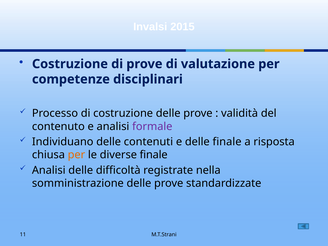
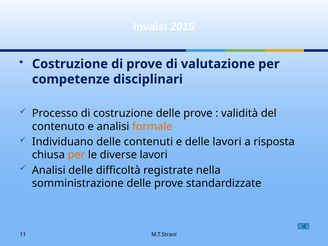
formale colour: purple -> orange (152, 126)
delle finale: finale -> lavori (227, 142)
diverse finale: finale -> lavori (154, 155)
